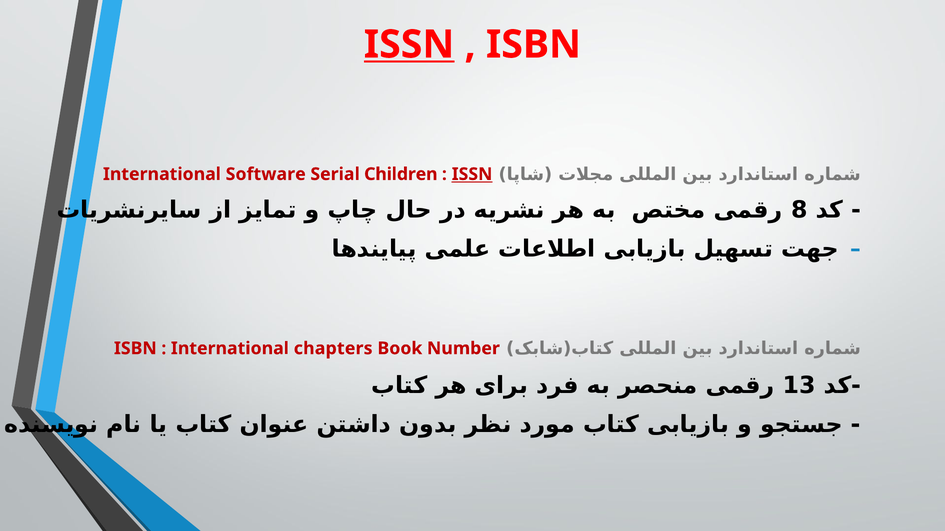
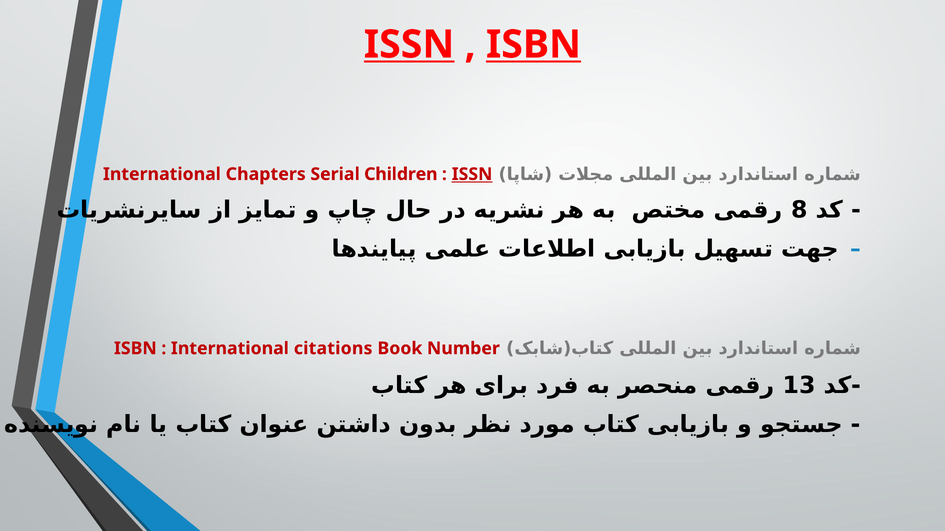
ISBN underline: none -> present (534, 45)
Software: Software -> Chapters (266, 174)
chapters: chapters -> citations (333, 349)
